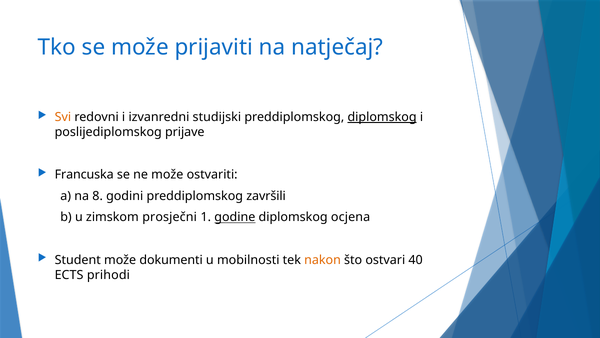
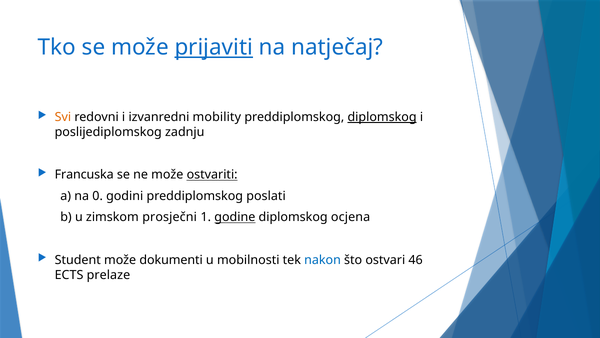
prijaviti underline: none -> present (214, 47)
studijski: studijski -> mobility (217, 117)
prijave: prijave -> zadnju (185, 132)
ostvariti underline: none -> present (212, 174)
8: 8 -> 0 (98, 196)
završili: završili -> poslati (266, 196)
nakon colour: orange -> blue (323, 260)
40: 40 -> 46 (416, 260)
prihodi: prihodi -> prelaze (108, 275)
